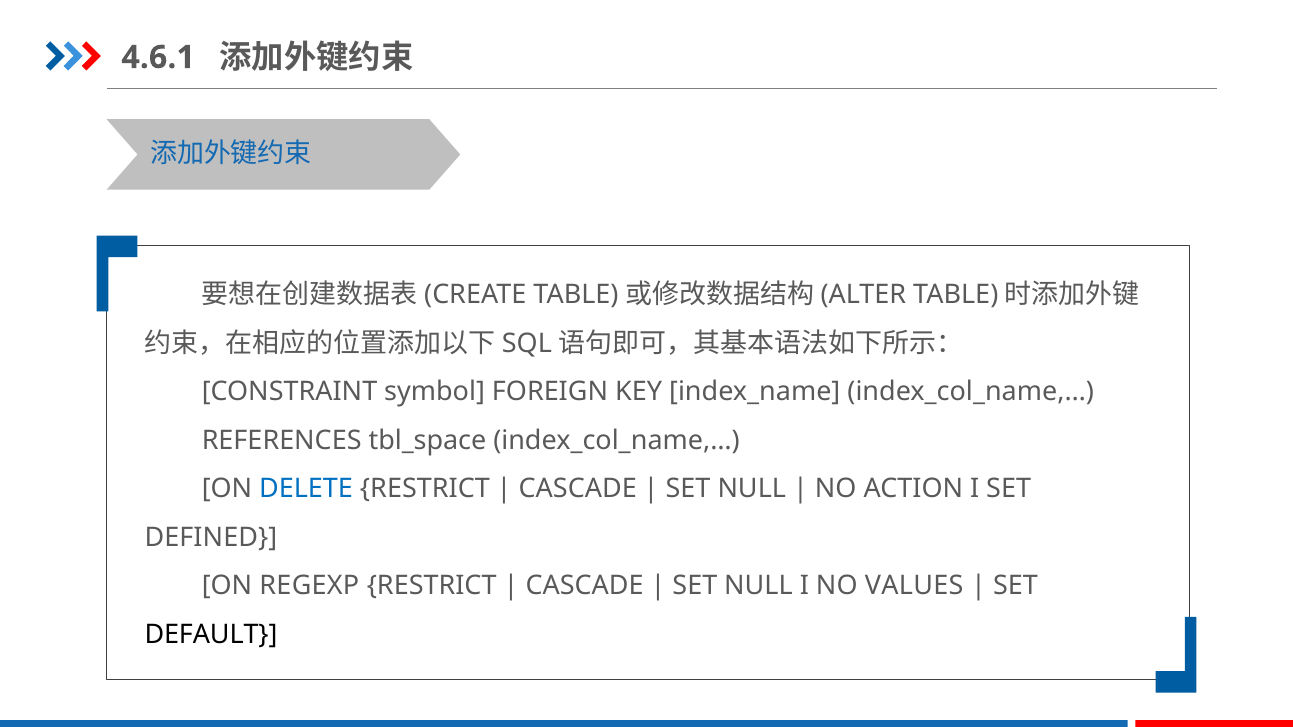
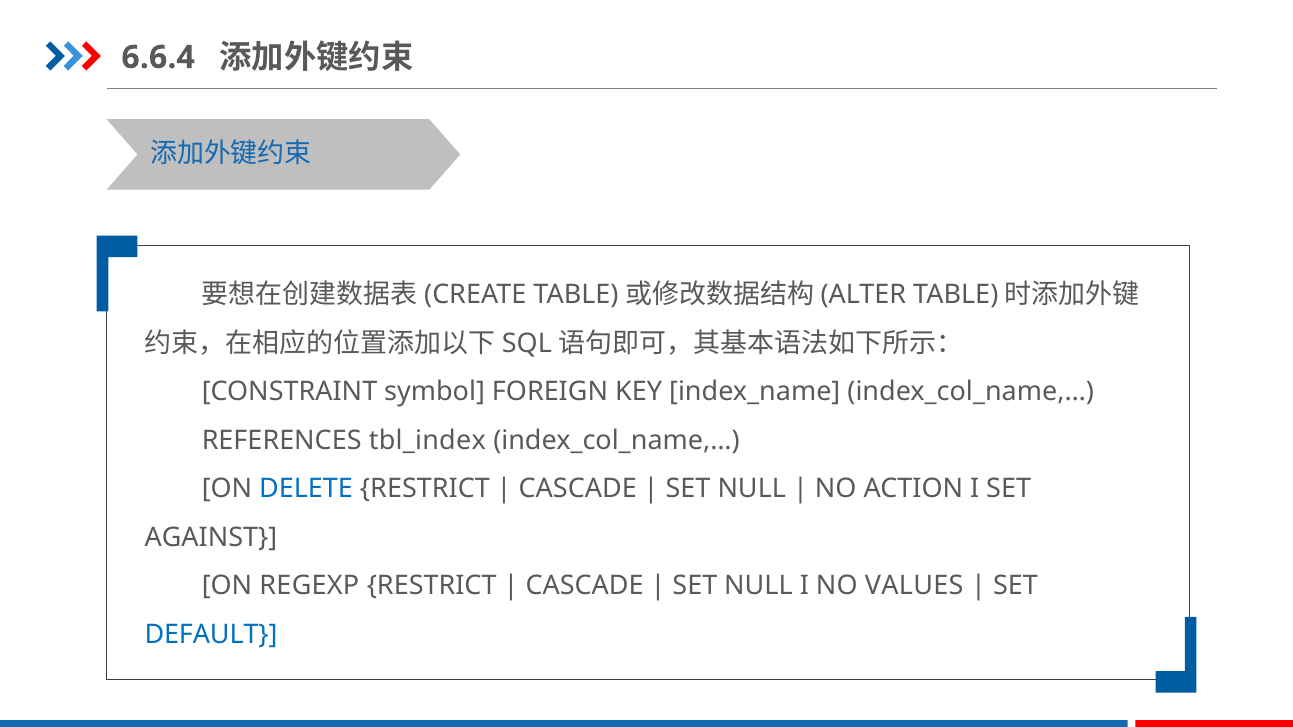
4.6.1: 4.6.1 -> 6.6.4 (158, 57)
tbl_space: tbl_space -> tbl_index (427, 441)
DEFINED: DEFINED -> AGAINST (211, 538)
DEFAULT colour: black -> blue (211, 635)
